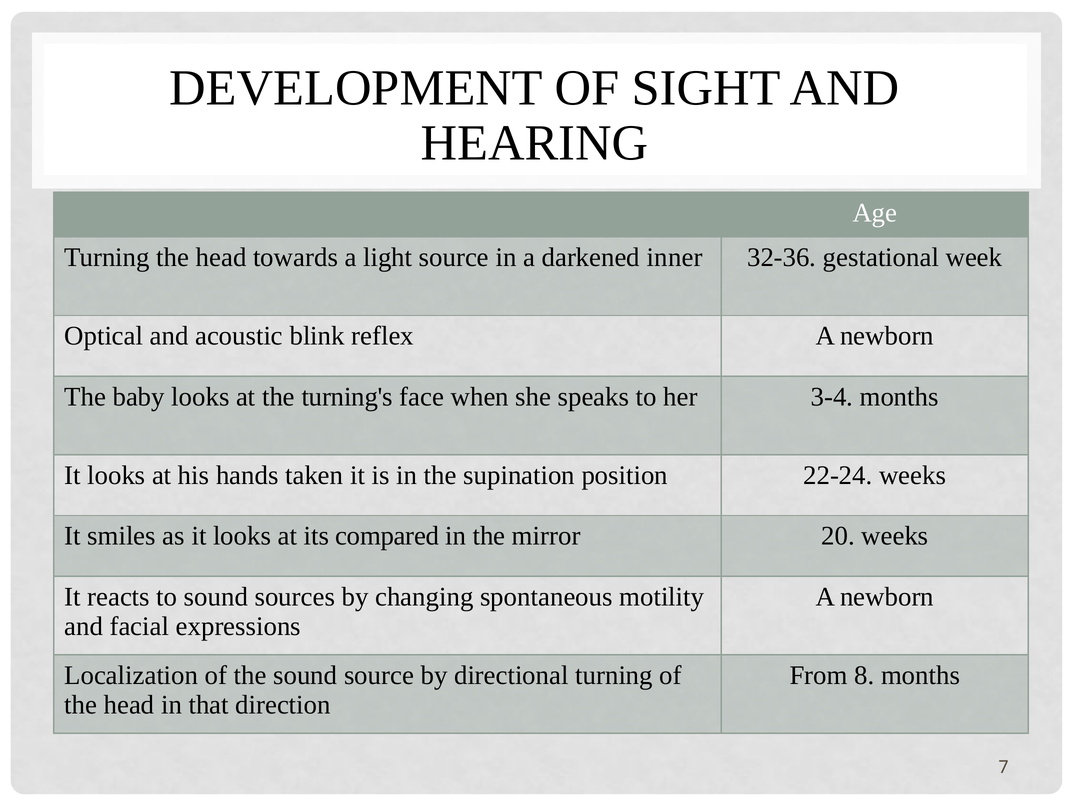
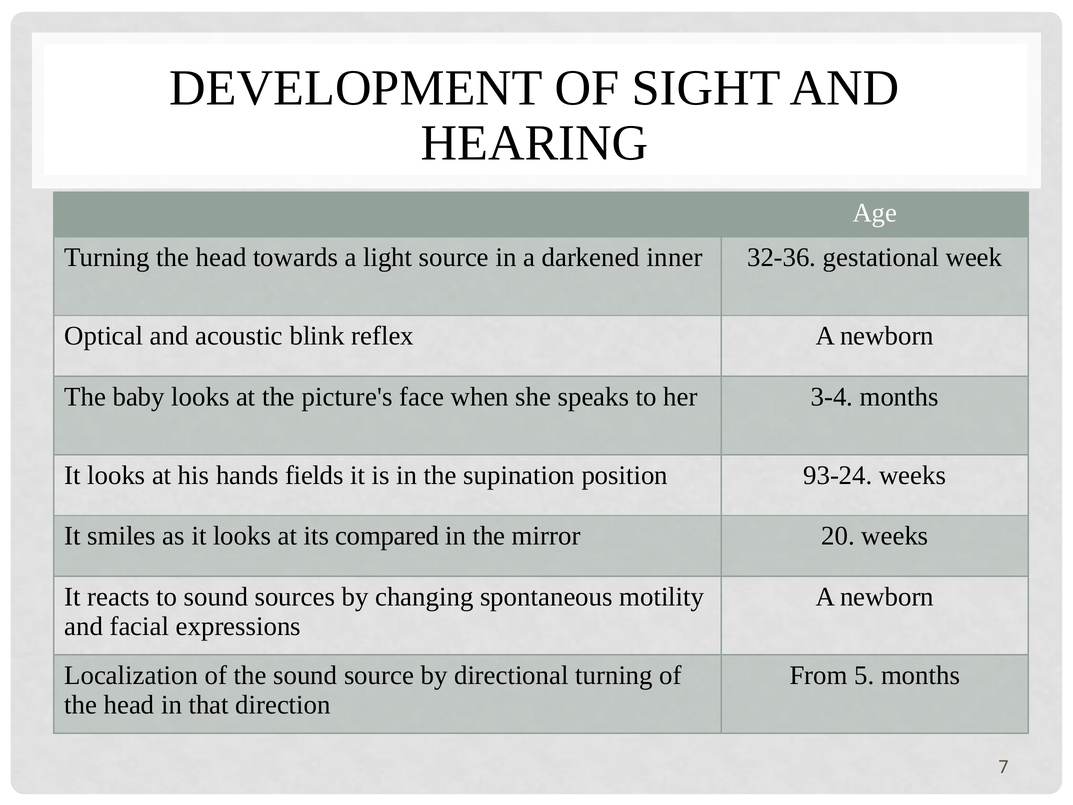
turning's: turning's -> picture's (347, 397)
taken: taken -> fields (314, 475)
22-24: 22-24 -> 93-24 (838, 475)
8: 8 -> 5 (864, 675)
